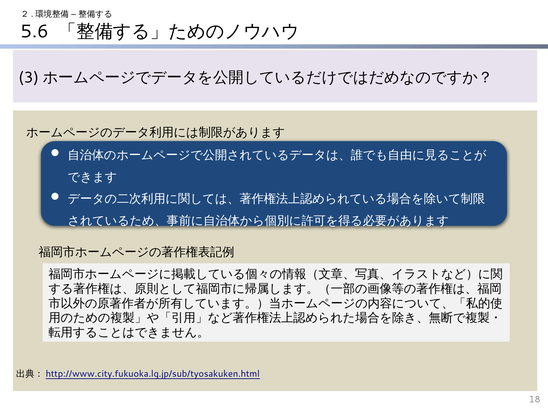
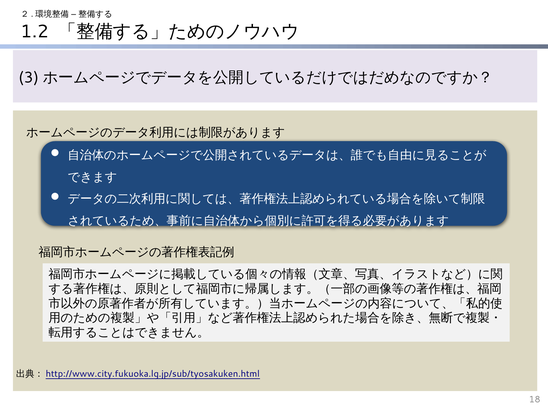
5.6: 5.6 -> 1.2 (35, 31)
